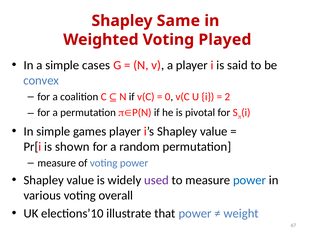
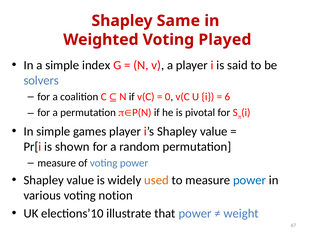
cases: cases -> index (96, 65)
convex: convex -> solvers (41, 80)
2: 2 -> 6 (227, 97)
used colour: purple -> orange (157, 180)
overall: overall -> notion (116, 196)
